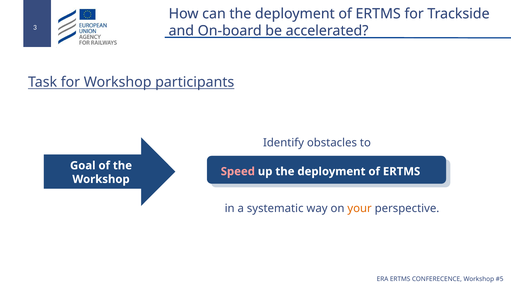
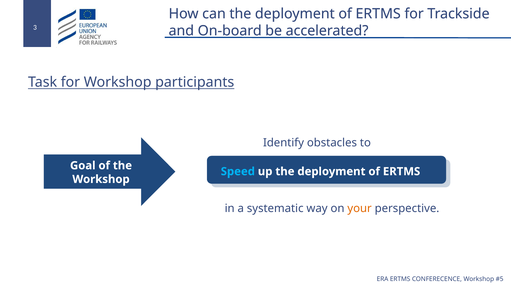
Speed colour: pink -> light blue (238, 171)
